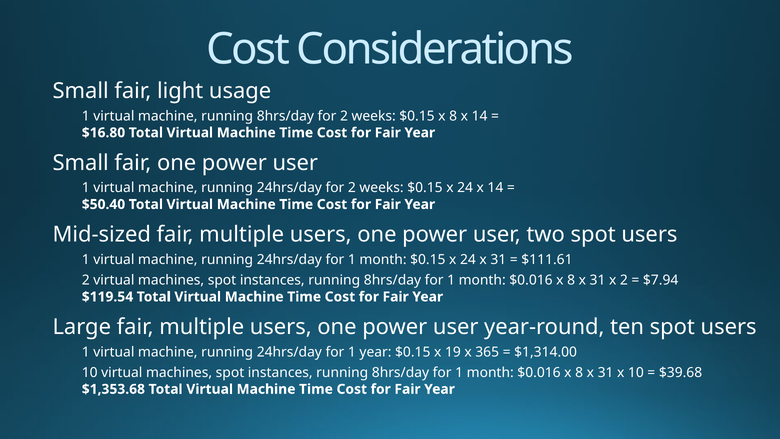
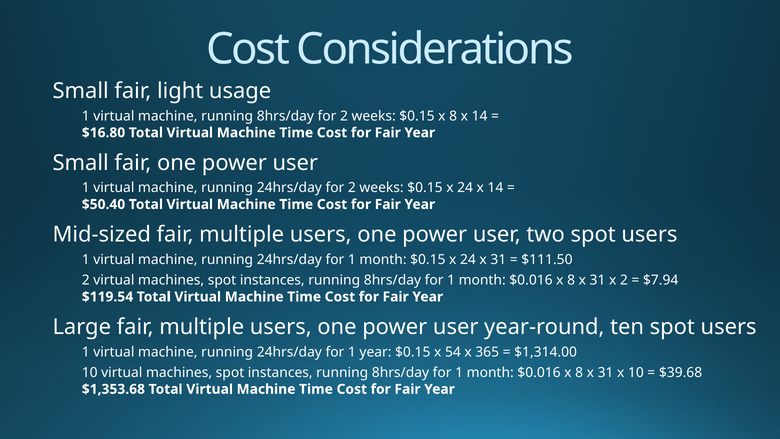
$111.61: $111.61 -> $111.50 (547, 259)
19: 19 -> 54 (453, 352)
